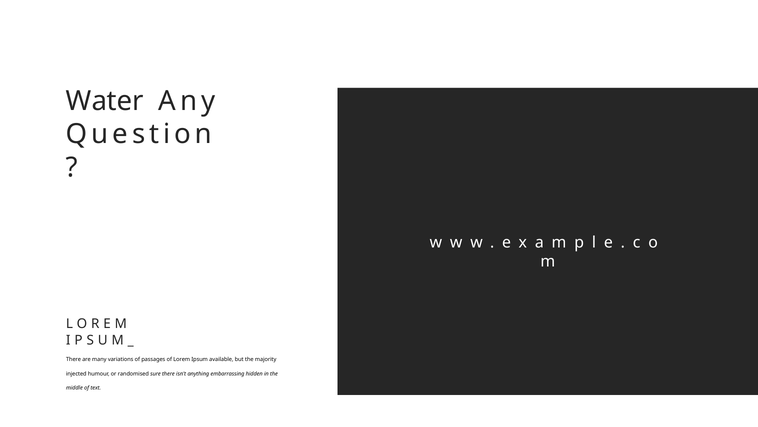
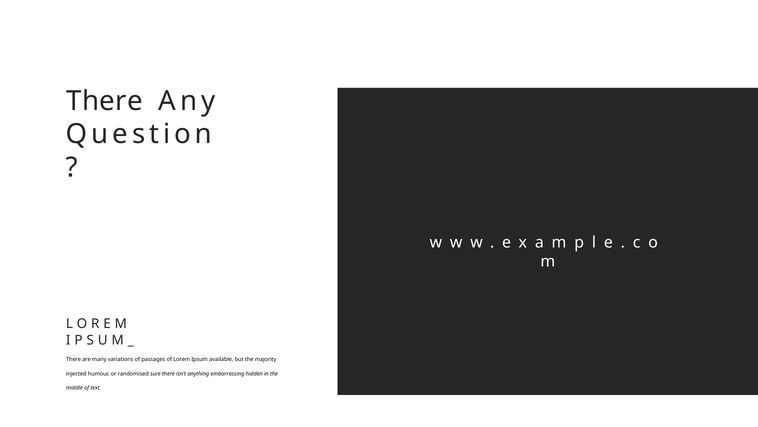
Water: Water -> There (105, 101)
